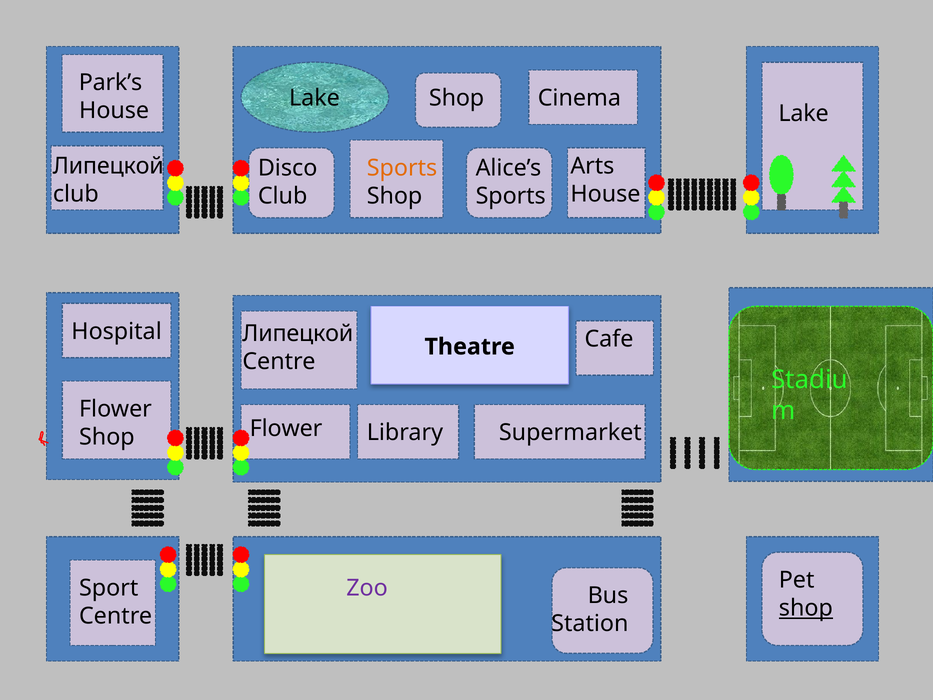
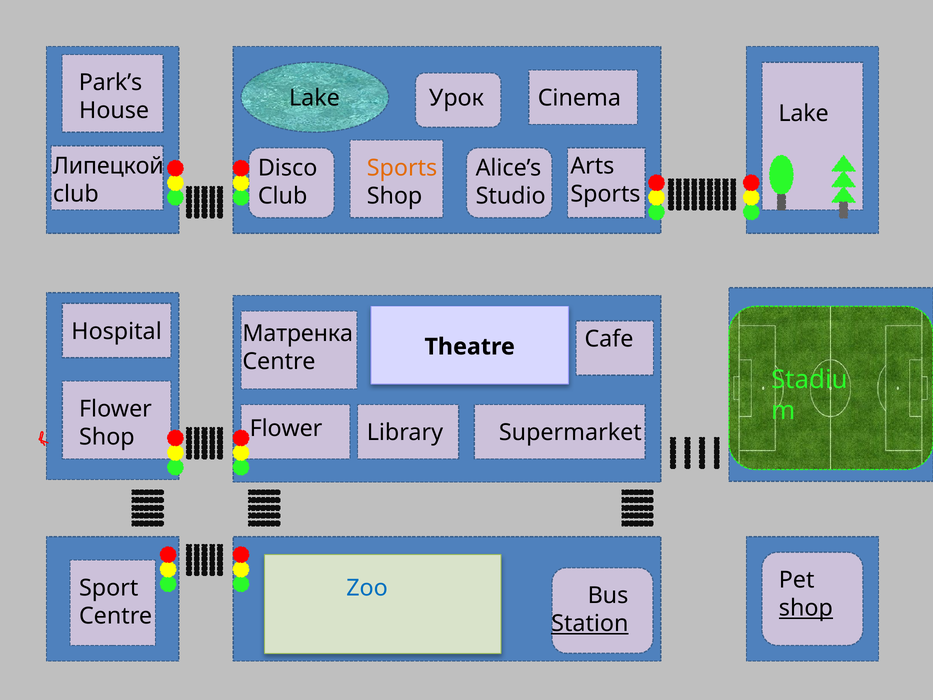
Lake Shop: Shop -> Урок (456, 98)
House: House -> Sports (605, 194)
Sports: Sports -> Studio (511, 196)
Липецкой: Липецкой -> Матренка (298, 334)
Zoo colour: purple -> blue (367, 588)
Station underline: none -> present (590, 624)
